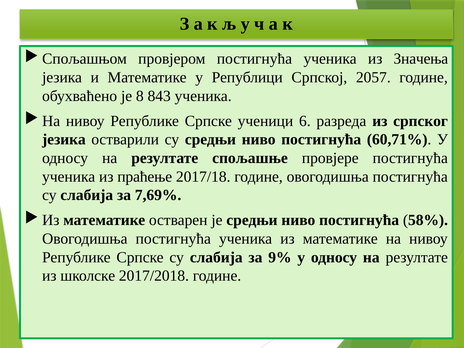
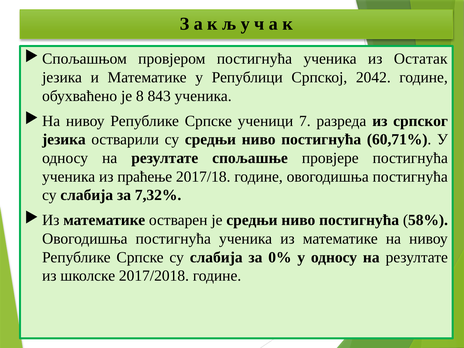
Значења: Значења -> Остатак (421, 59)
2057: 2057 -> 2042 (373, 77)
6: 6 -> 7 (305, 121)
7,69%: 7,69% -> 7,32% (158, 195)
9%: 9% -> 0% (280, 257)
